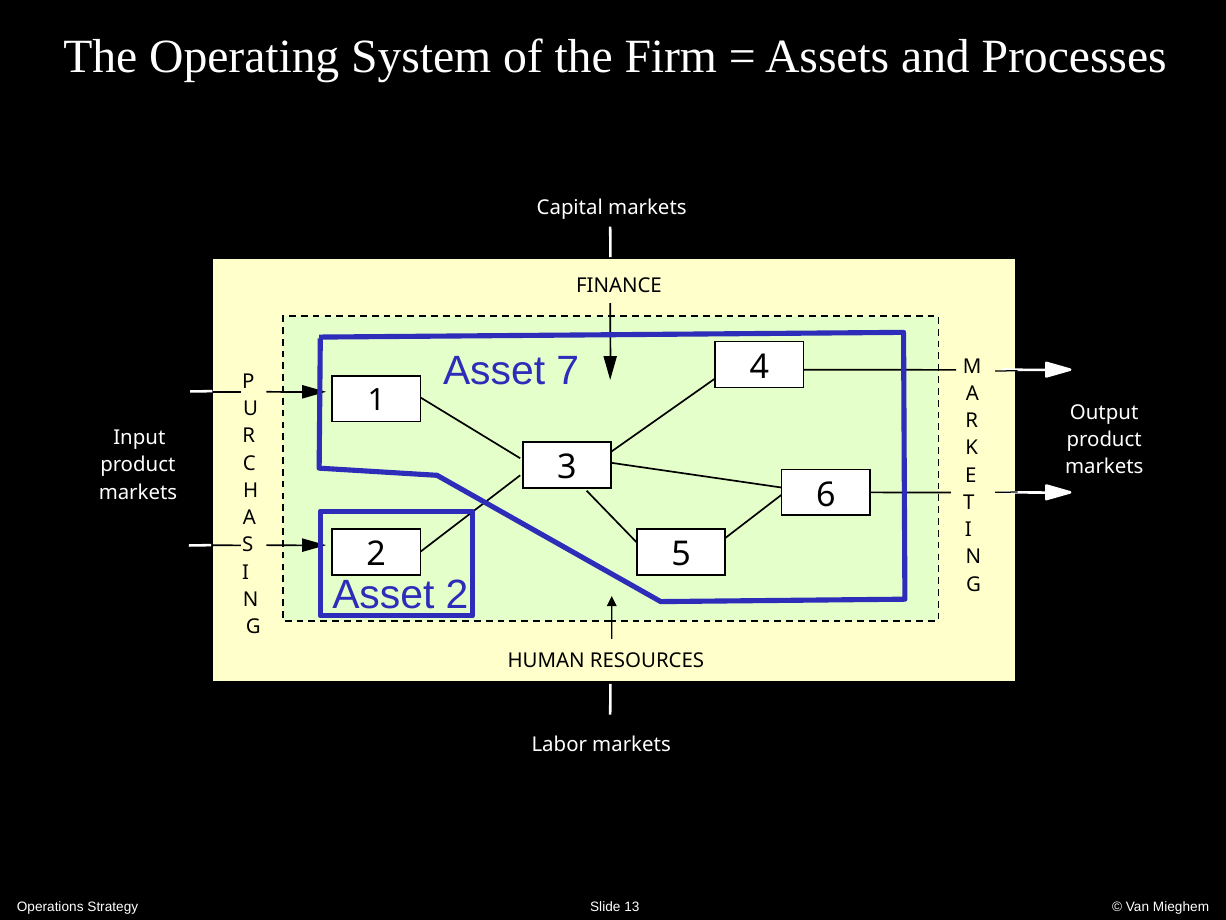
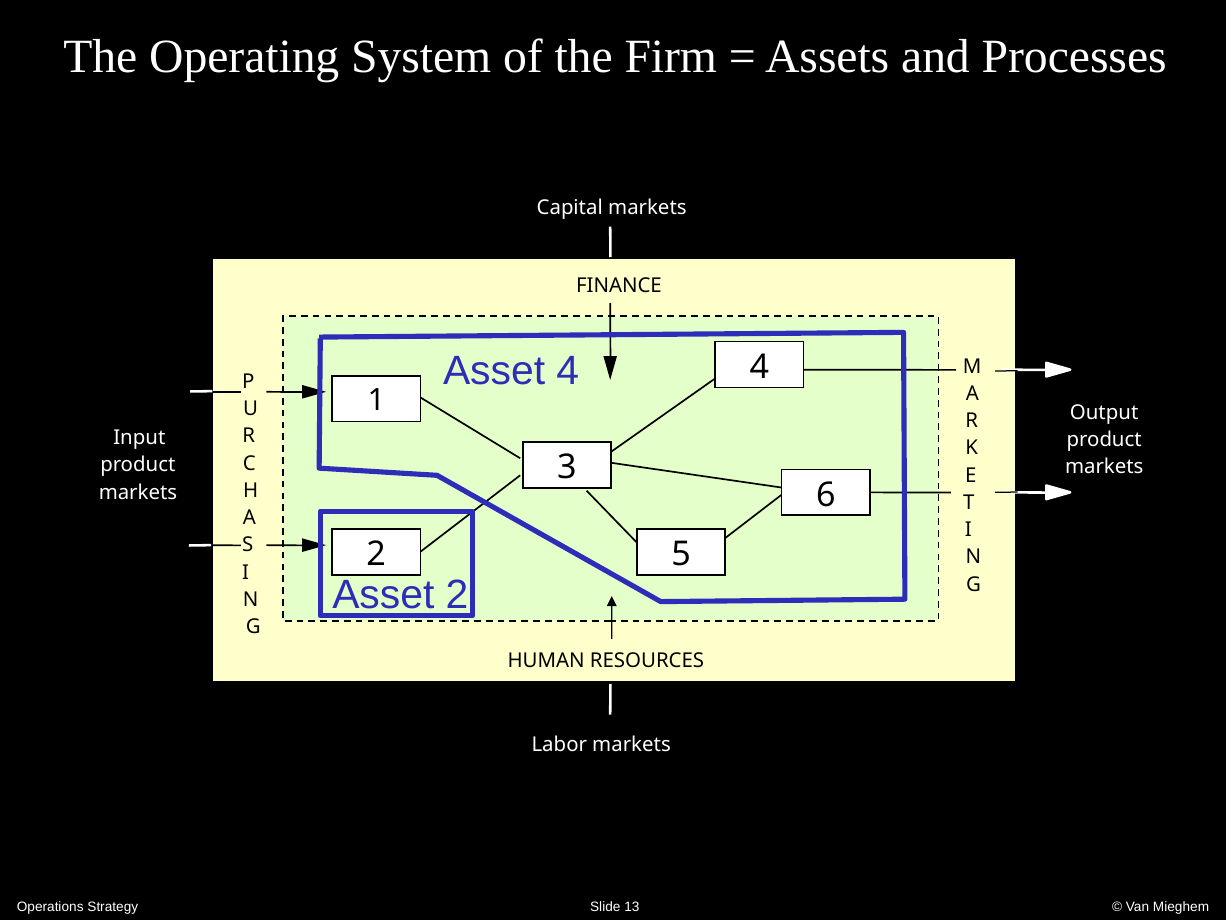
Asset 7: 7 -> 4 (568, 371)
